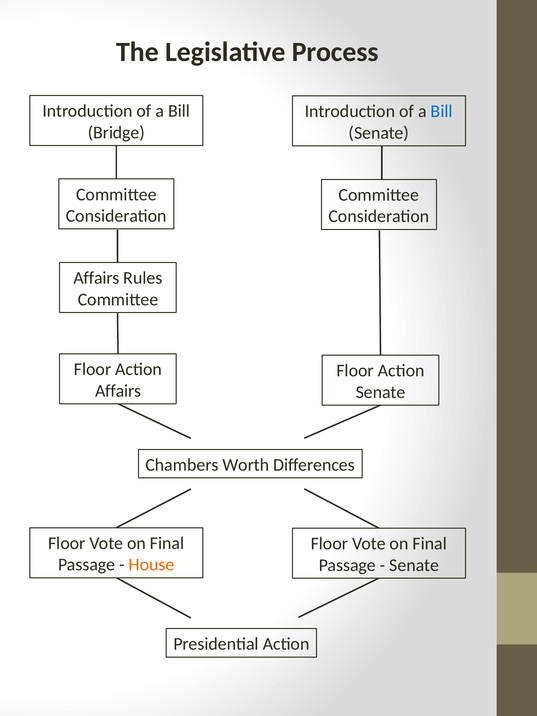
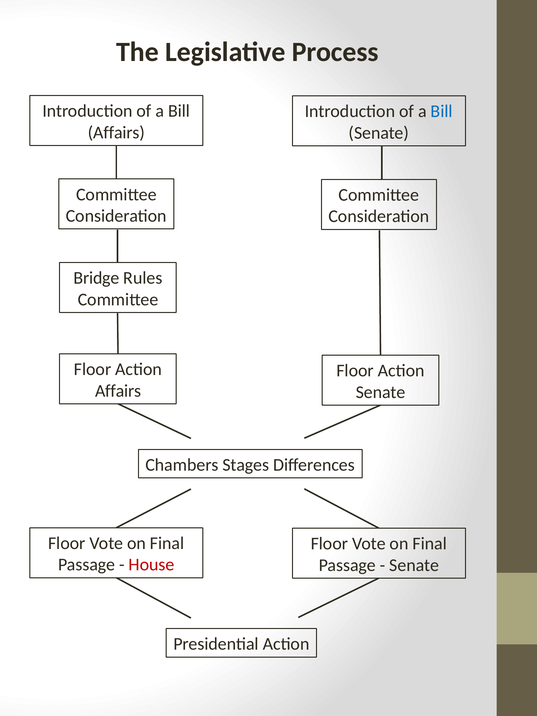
Bridge: Bridge -> Affairs (116, 132)
Affairs: Affairs -> Bridge (96, 278)
Worth: Worth -> Stages (246, 465)
House colour: orange -> red (152, 565)
